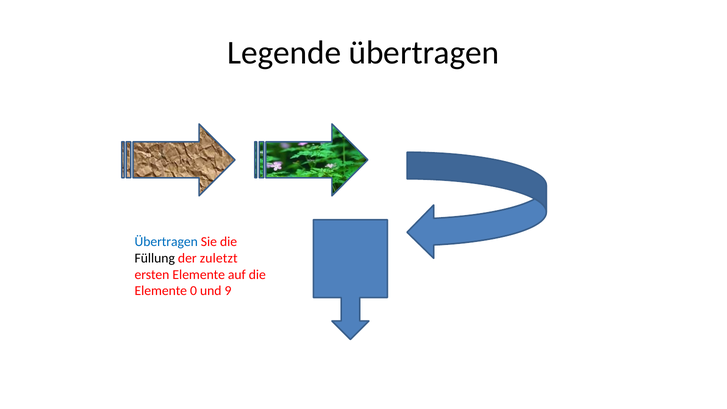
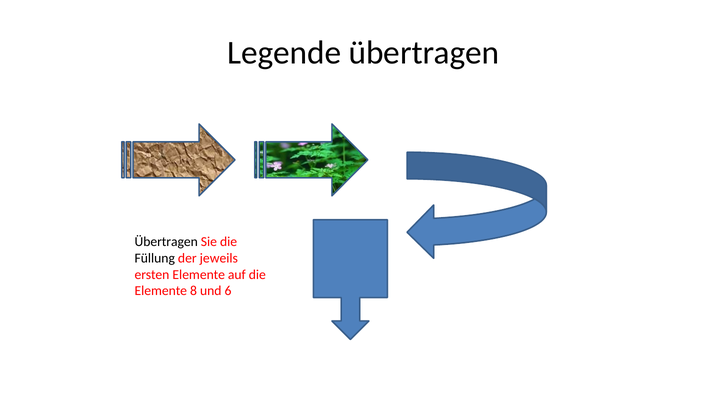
Übertragen colour: blue -> black (166, 242)
zuletzt: zuletzt -> jeweils (219, 258)
0: 0 -> 8 (194, 291)
9: 9 -> 6 (228, 291)
